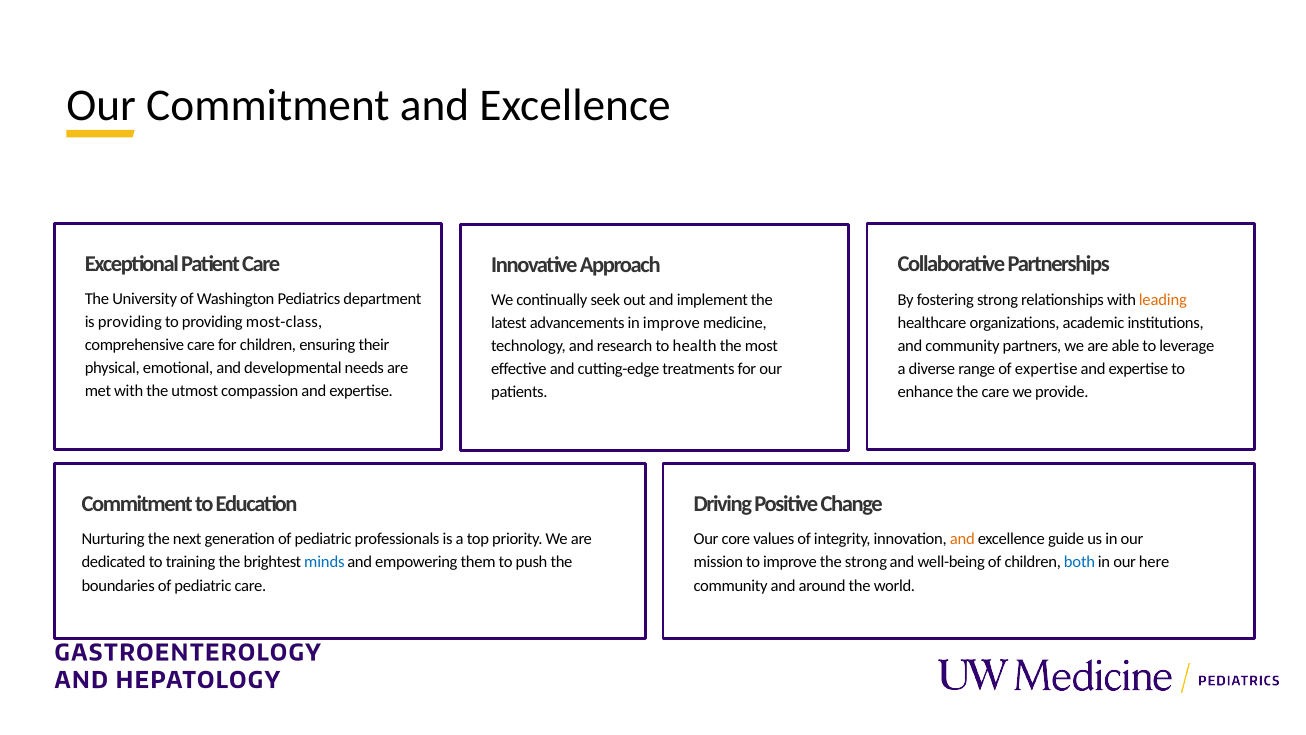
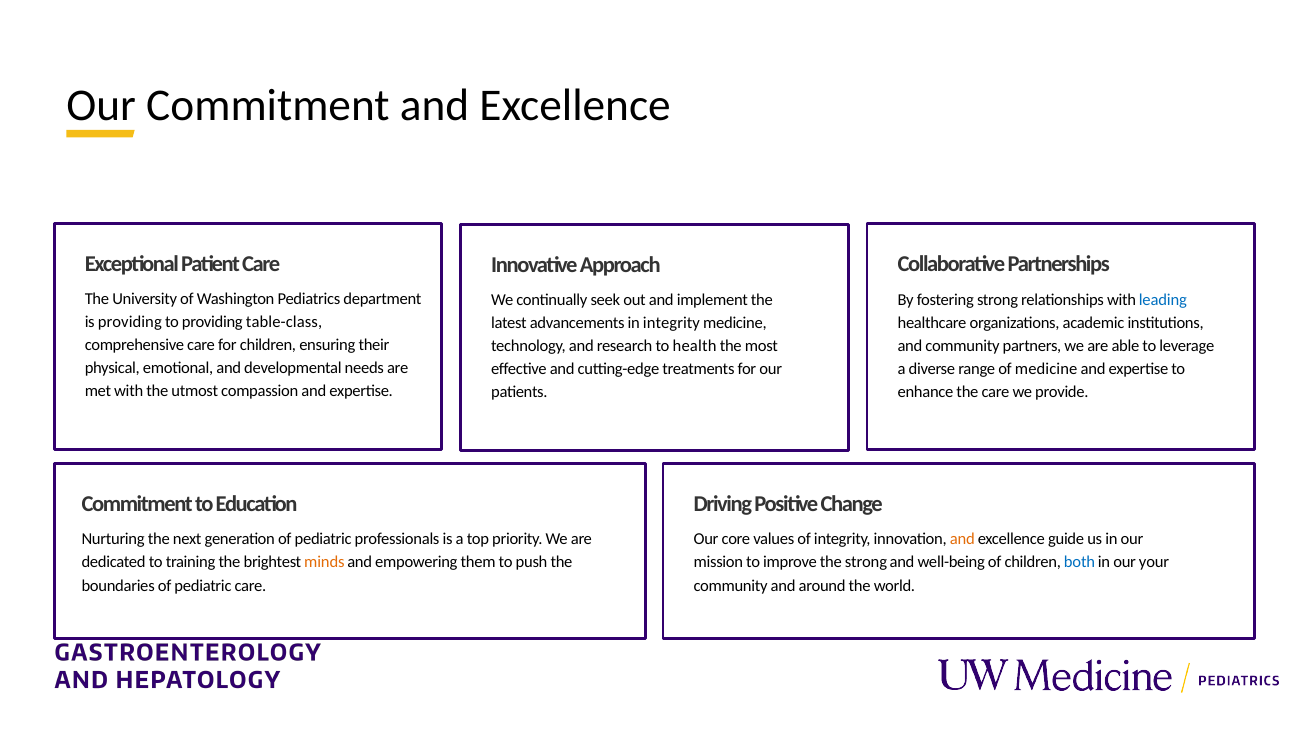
leading colour: orange -> blue (1163, 300)
most-class: most-class -> table-class (284, 322)
in improve: improve -> integrity (671, 323)
of expertise: expertise -> medicine (1046, 369)
minds colour: blue -> orange (324, 562)
here: here -> your (1154, 562)
